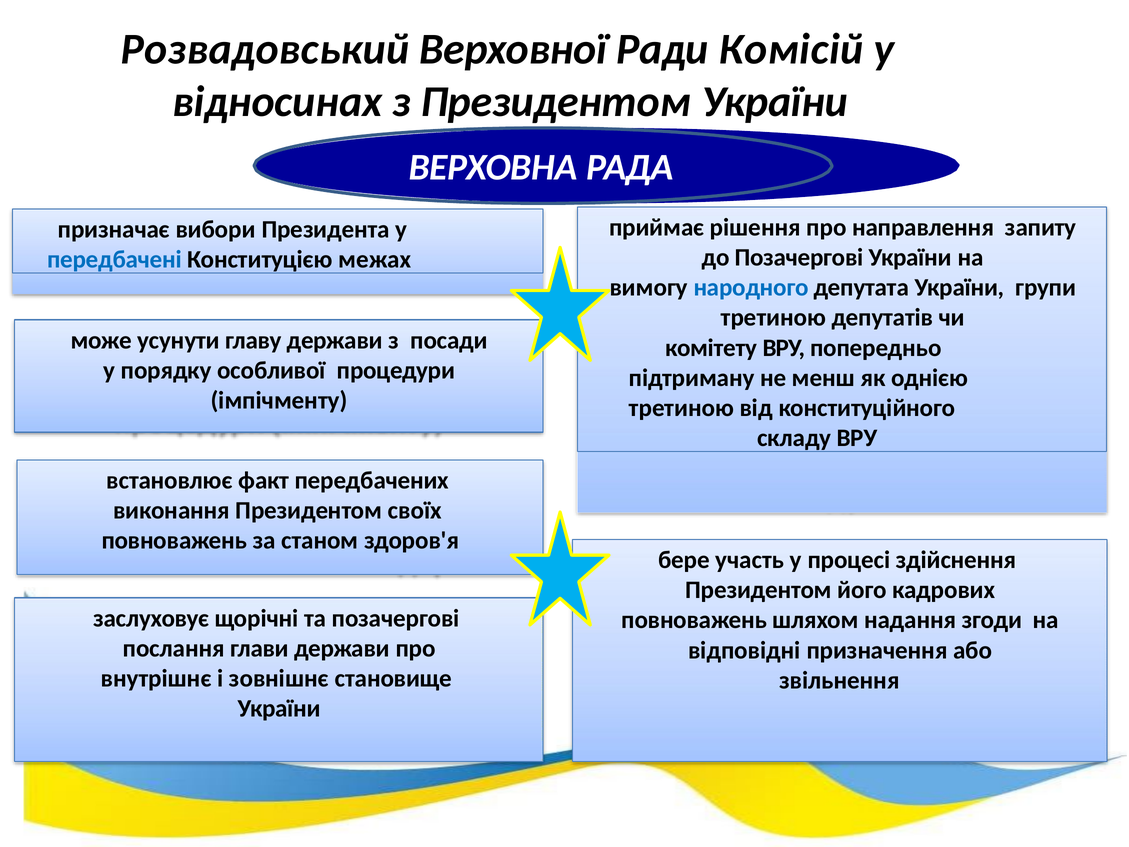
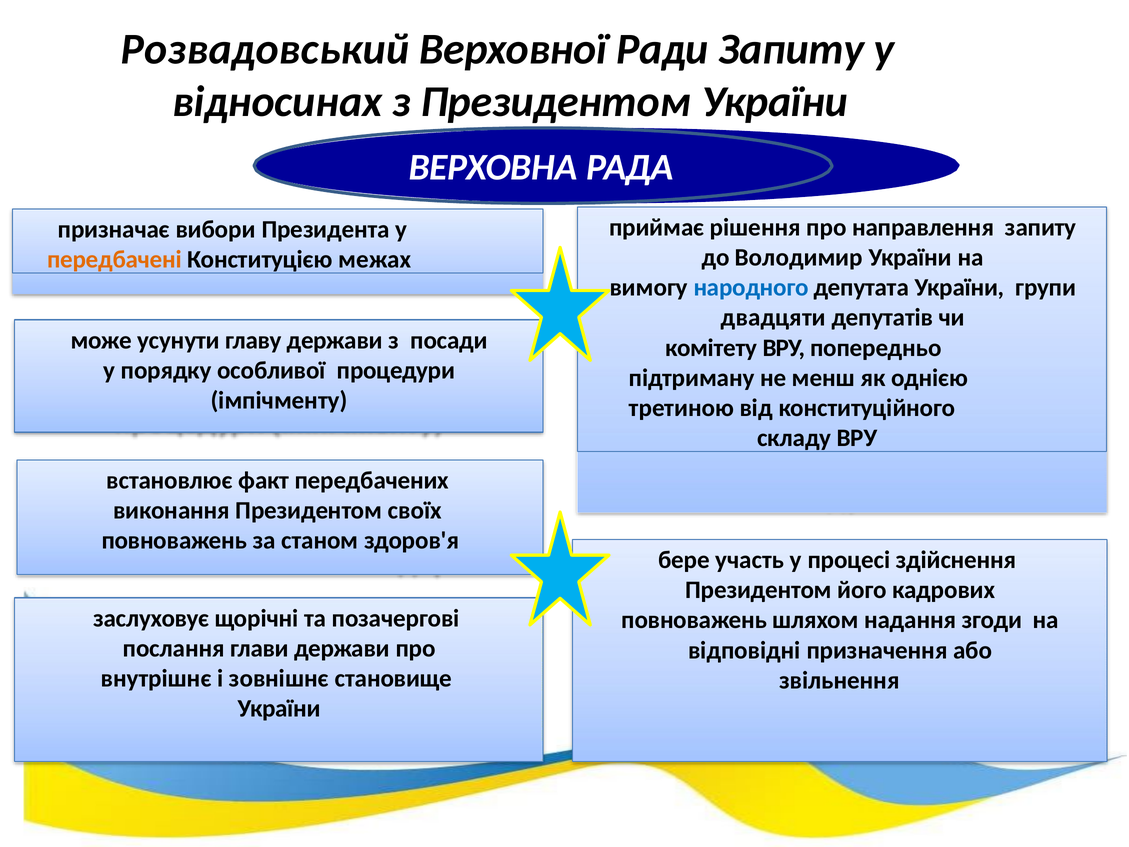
Ради Комісій: Комісій -> Запиту (791, 49)
до Позачергові: Позачергові -> Володимир (799, 257)
передбачені colour: blue -> orange (115, 260)
третиною: третиною -> двадцяти (773, 318)
